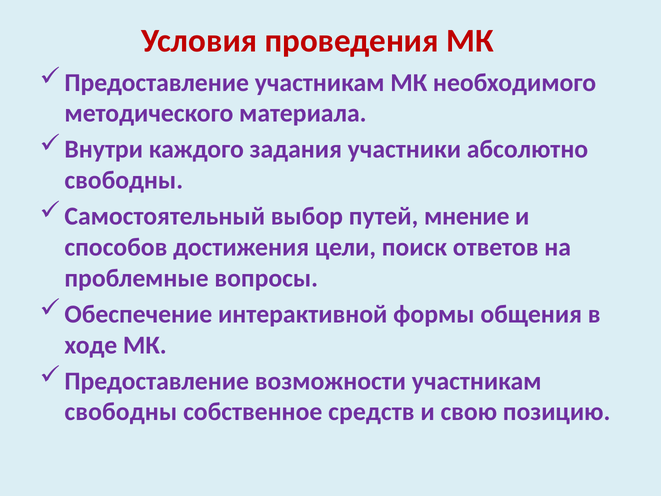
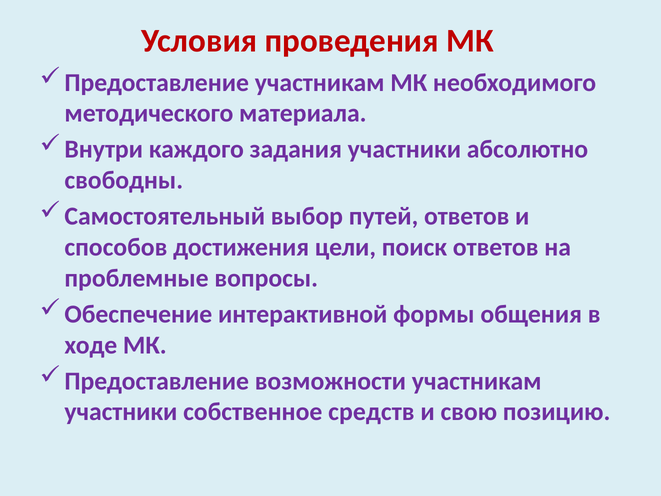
путей мнение: мнение -> ответов (467, 216)
свободны: свободны -> участники (121, 412)
